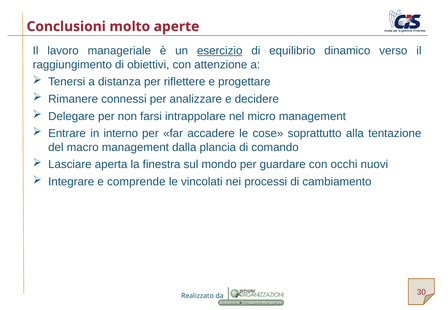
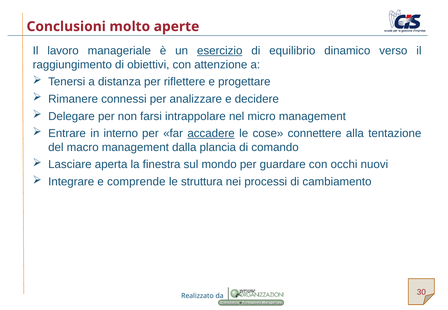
accadere underline: none -> present (211, 134)
soprattutto: soprattutto -> connettere (315, 134)
vincolati: vincolati -> struttura (202, 182)
